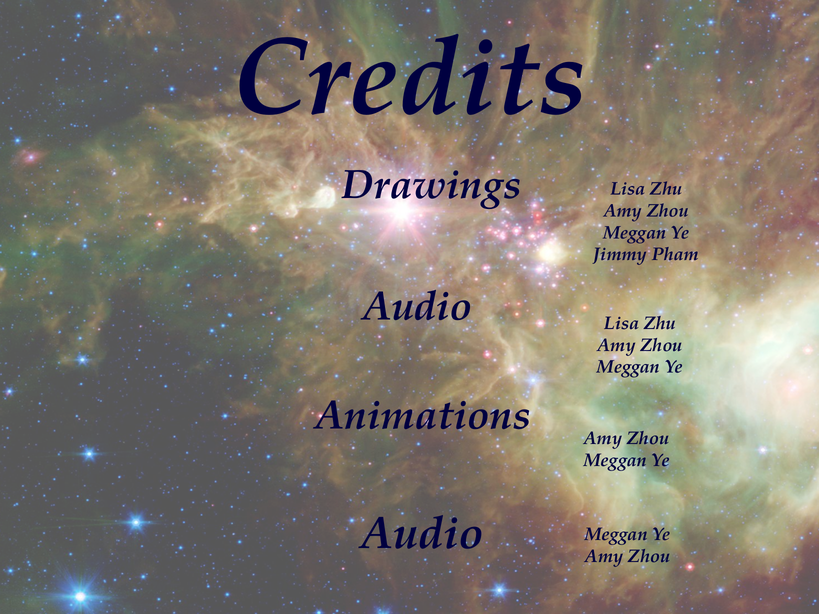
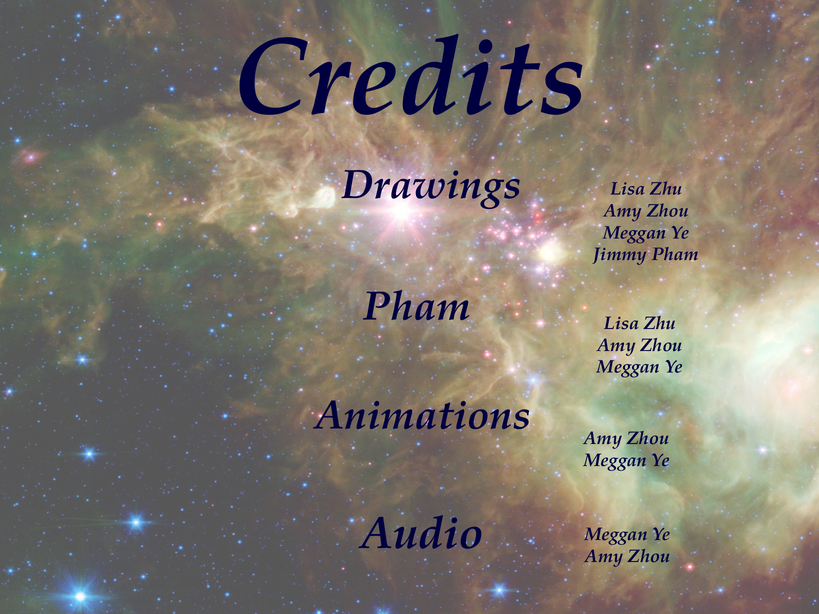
Audio: Audio -> Pham (417, 307)
